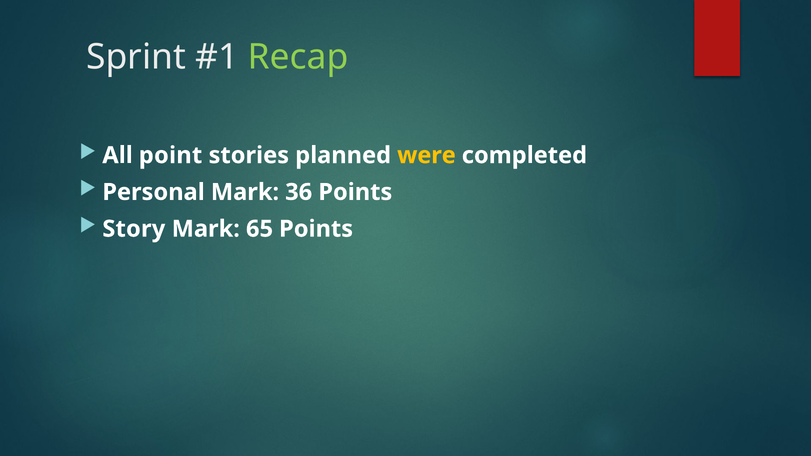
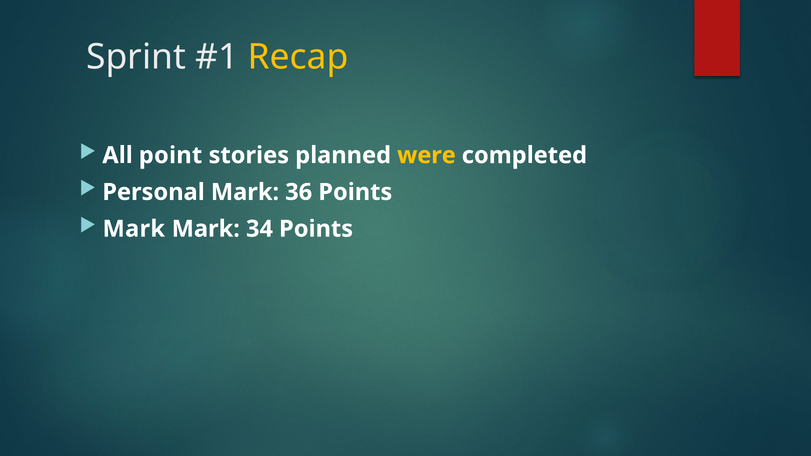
Recap colour: light green -> yellow (298, 57)
Story: Story -> Mark (134, 229)
65: 65 -> 34 (260, 229)
